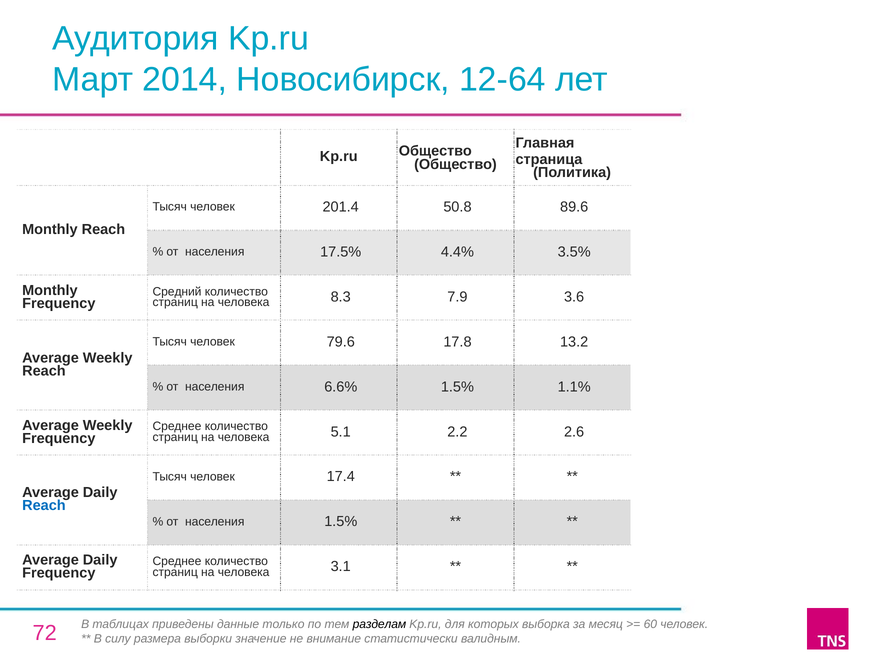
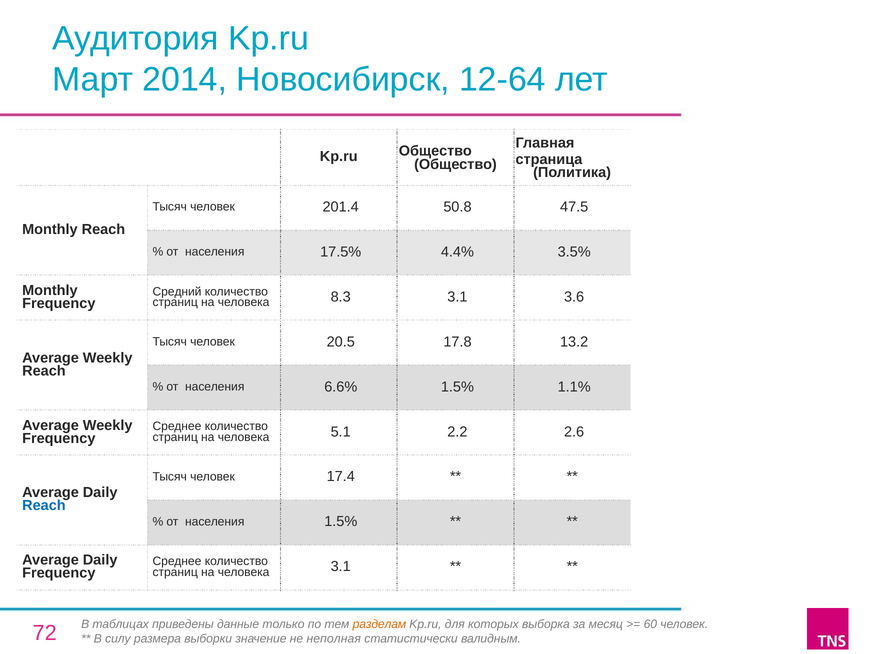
89.6: 89.6 -> 47.5 (574, 207)
8.3 7.9: 7.9 -> 3.1 (457, 296)
79.6: 79.6 -> 20.5 (341, 341)
разделам colour: black -> orange (379, 623)
внимание: внимание -> неполная (334, 638)
